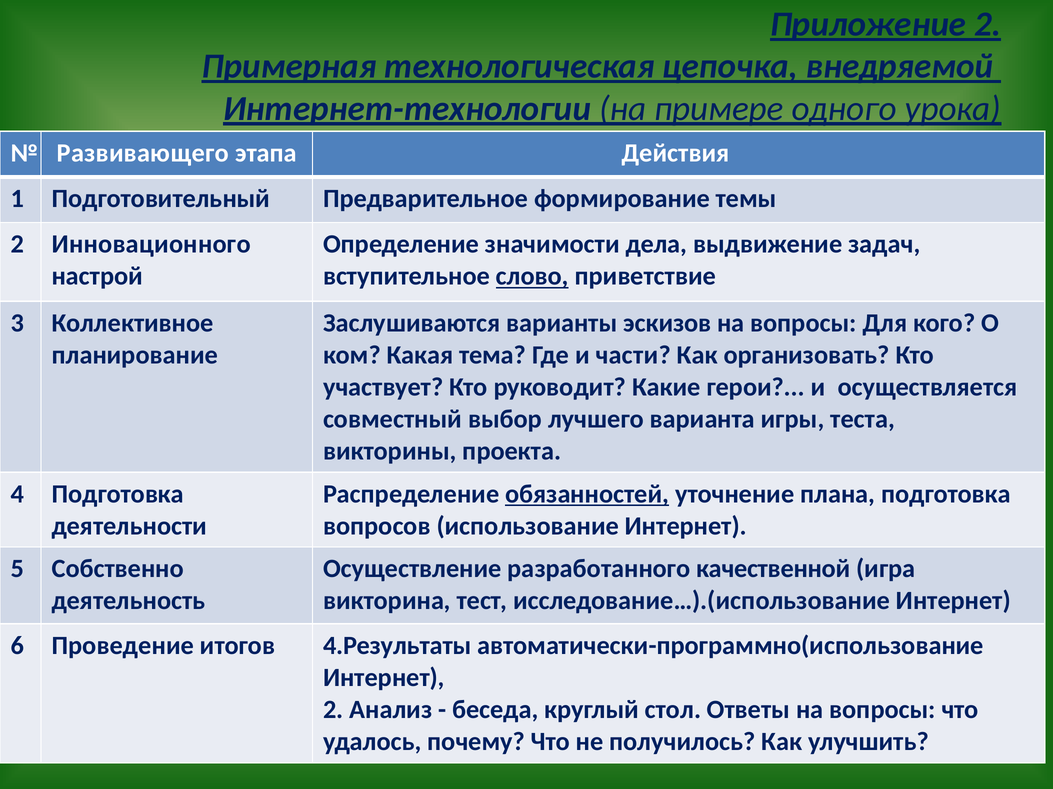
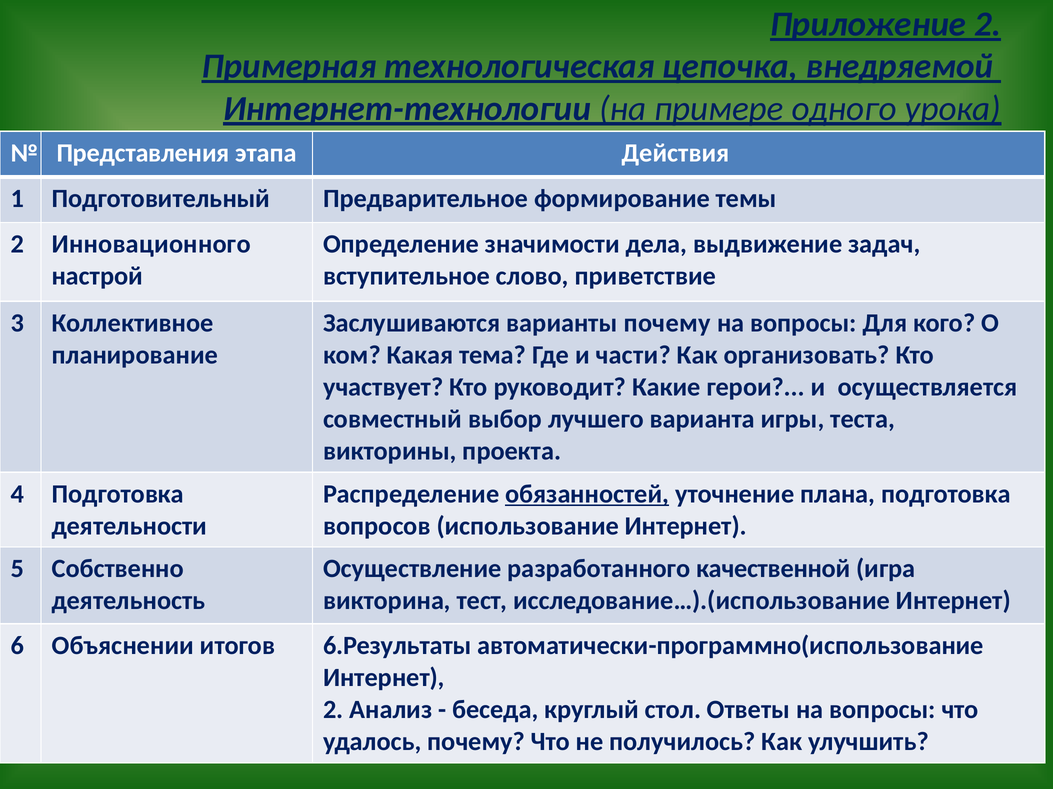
Развивающего: Развивающего -> Представления (143, 153)
слово underline: present -> none (532, 276)
варианты эскизов: эскизов -> почему (667, 323)
Проведение: Проведение -> Объяснении (123, 646)
4.Результаты: 4.Результаты -> 6.Результаты (397, 646)
